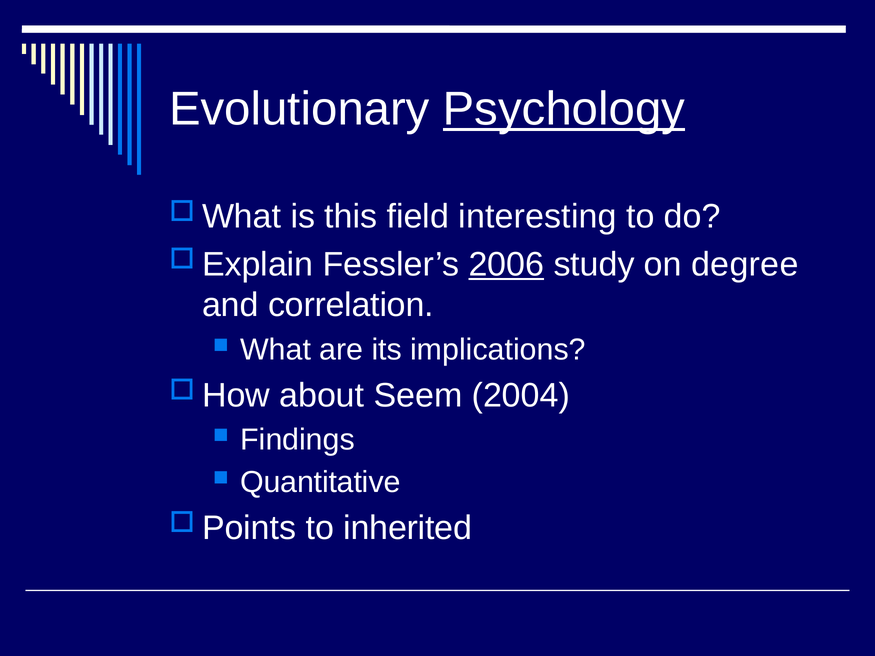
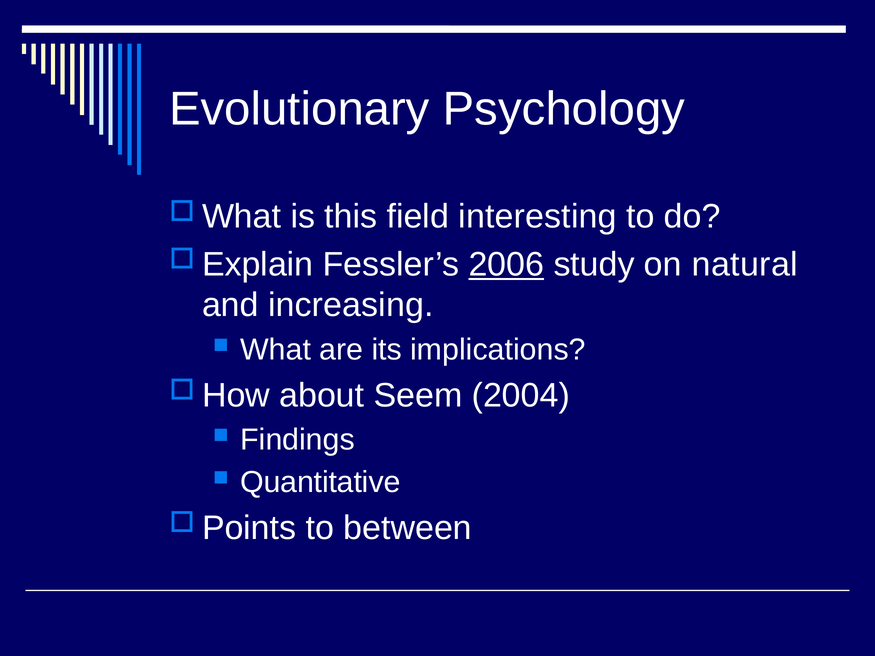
Psychology underline: present -> none (564, 109)
degree: degree -> natural (745, 264)
correlation: correlation -> increasing (351, 305)
inherited: inherited -> between (408, 528)
